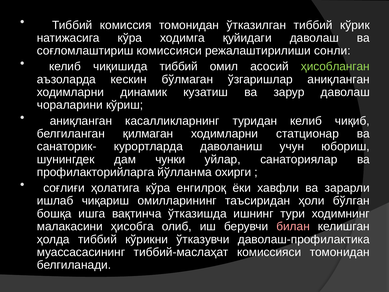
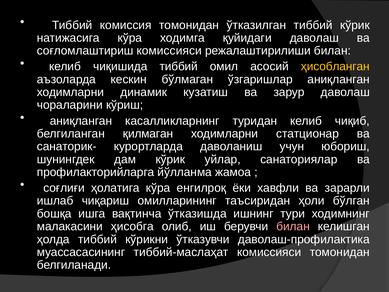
режалаштирилиши сонли: сонли -> билан (332, 51)
ҳисобланган colour: light green -> yellow (335, 66)
дам чунки: чунки -> кўрик (170, 159)
охирги: охирги -> жамоа (233, 172)
